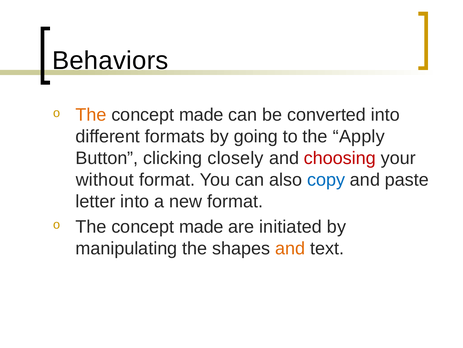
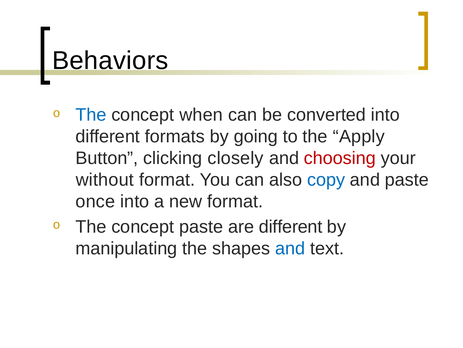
The colour: orange -> blue (91, 115)
made: made -> when (201, 115)
letter: letter -> once (95, 201)
made: made -> paste (201, 226)
are initiated: initiated -> different (291, 226)
and colour: orange -> blue (290, 248)
